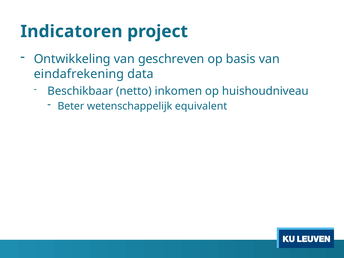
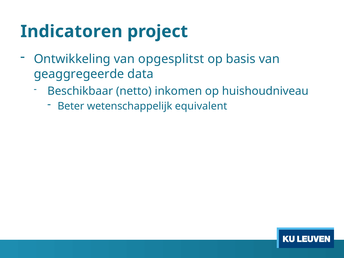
geschreven: geschreven -> opgesplitst (171, 59)
eindafrekening: eindafrekening -> geaggregeerde (79, 74)
